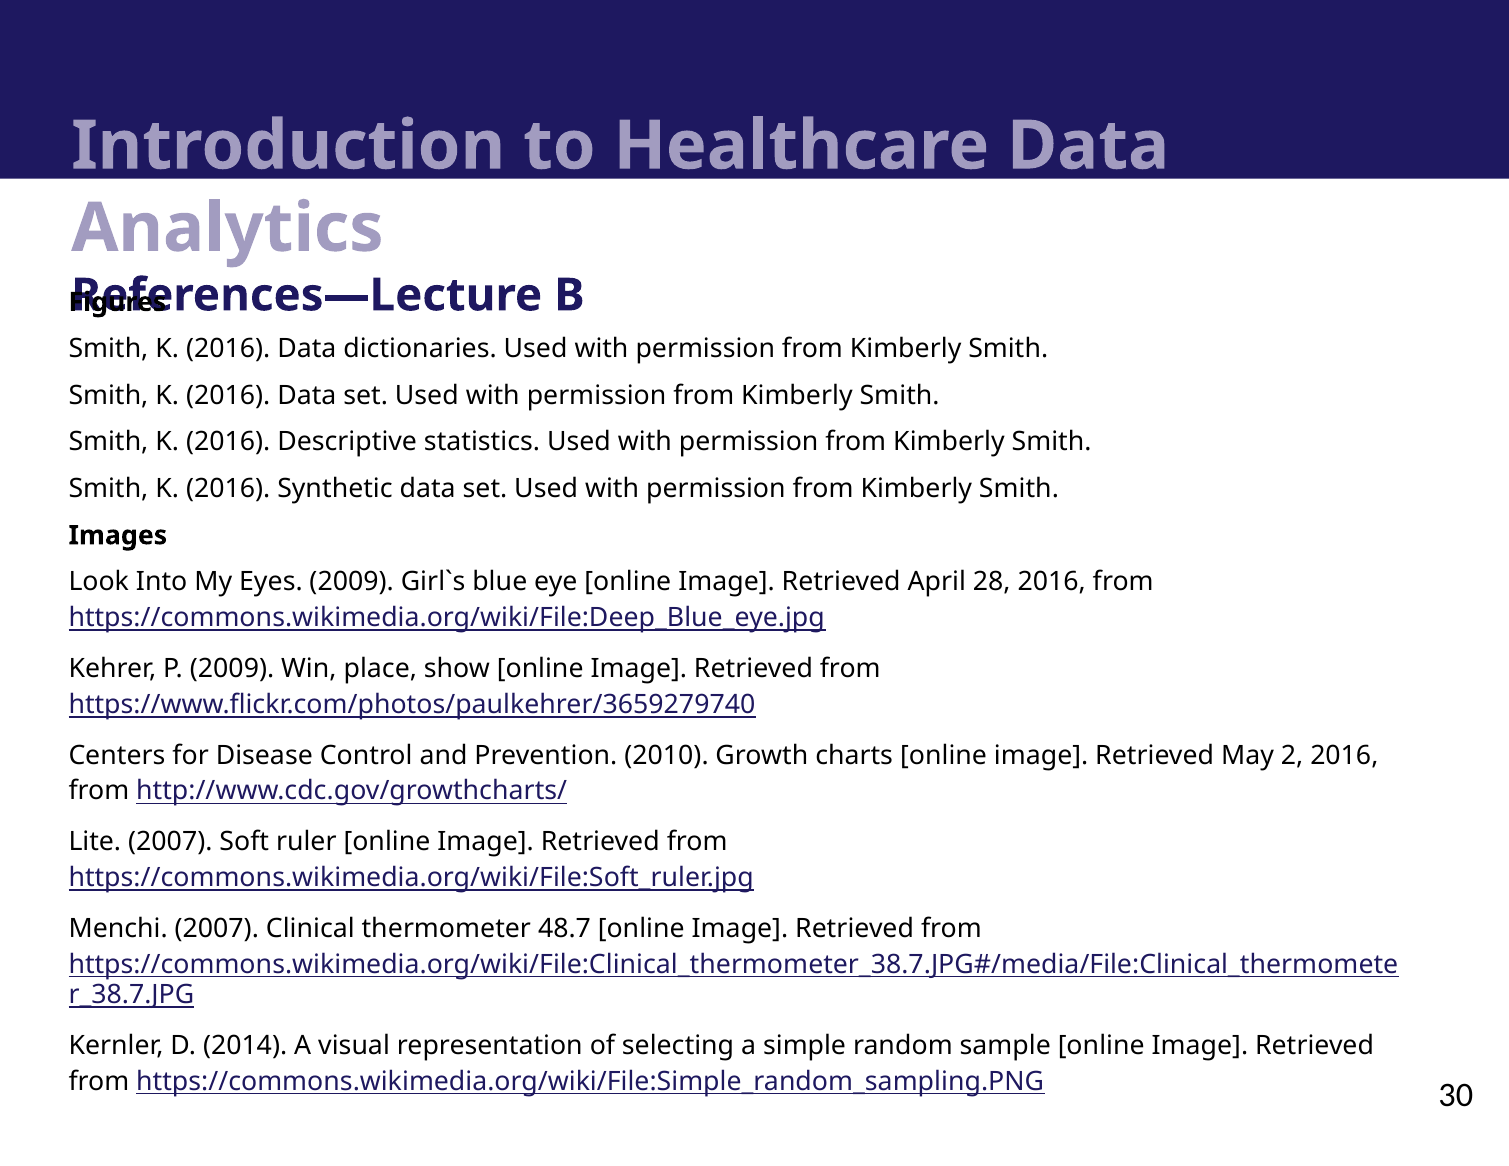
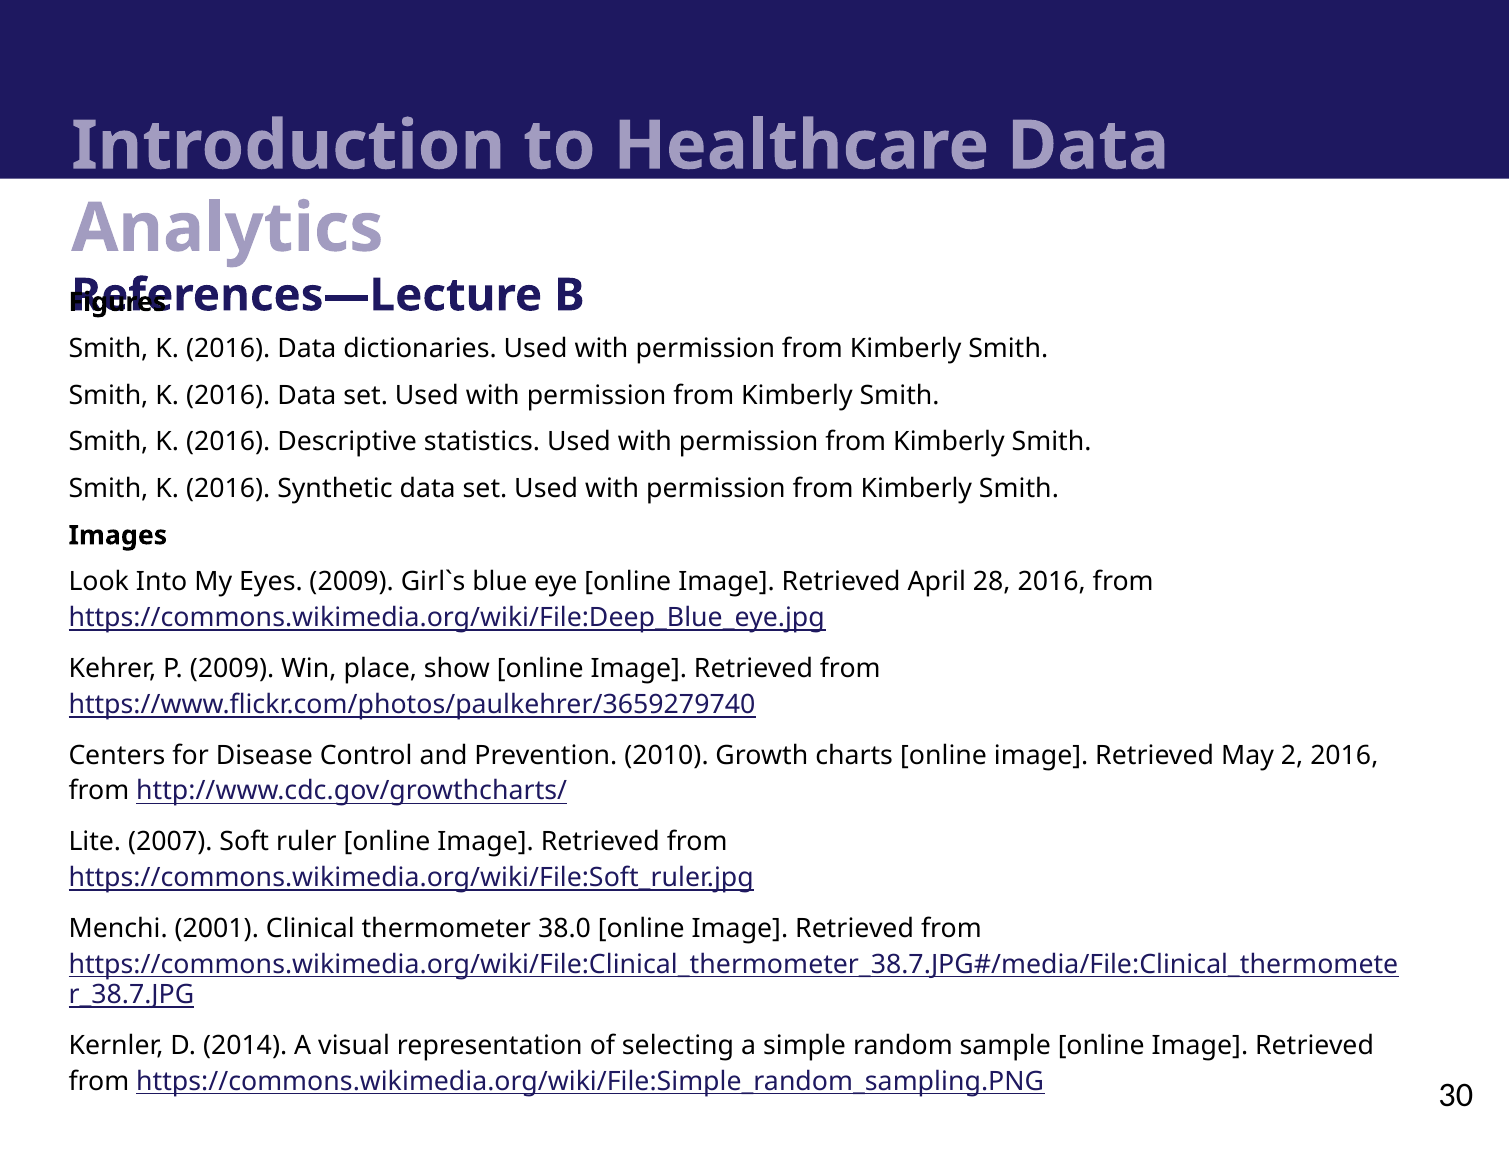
Menchi 2007: 2007 -> 2001 (217, 929)
48.7: 48.7 -> 38.0 (564, 929)
